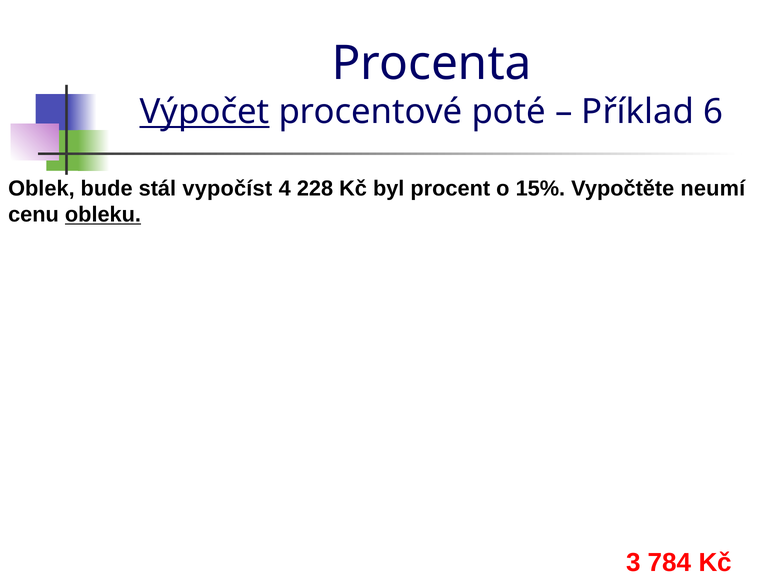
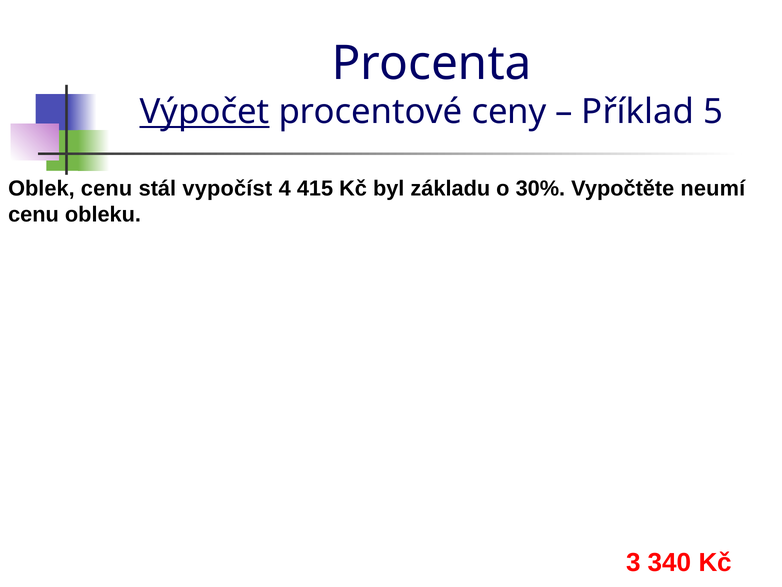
poté: poté -> ceny (509, 112)
6: 6 -> 5 (713, 112)
Oblek bude: bude -> cenu (107, 188)
228: 228 -> 415 (315, 188)
procent: procent -> základu (450, 188)
15%: 15% -> 30% (540, 188)
obleku underline: present -> none (103, 215)
784: 784 -> 340 (670, 562)
